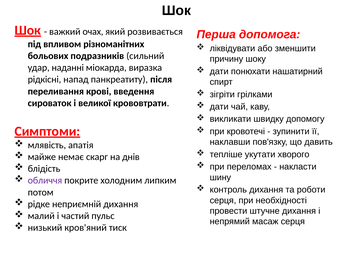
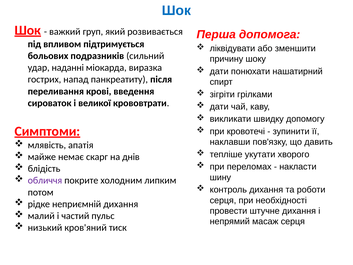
Шок colour: black -> blue (176, 11)
очах: очах -> груп (93, 32)
різноманітних: різноманітних -> підтримується (114, 44)
рідкісні: рідкісні -> гострих (44, 79)
